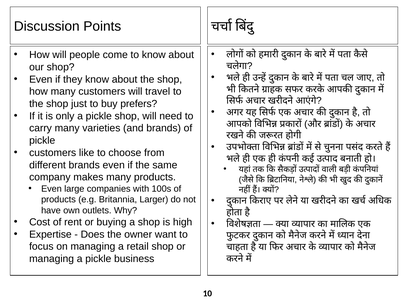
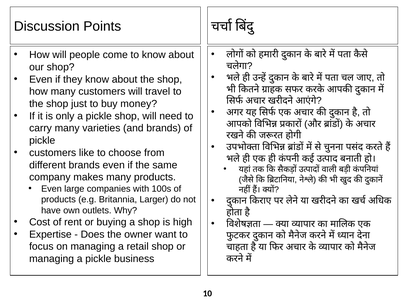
prefers: prefers -> money (139, 104)
